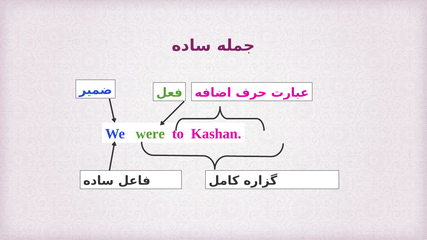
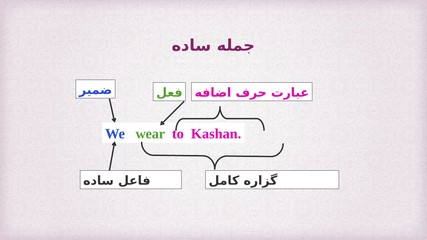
were: were -> wear (150, 134)
